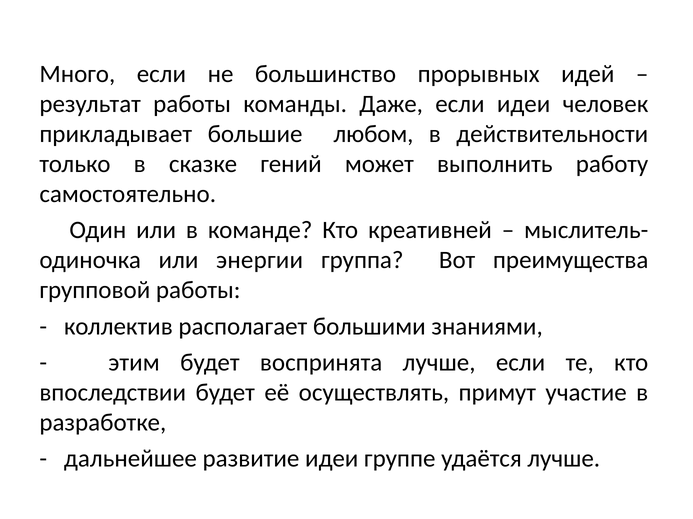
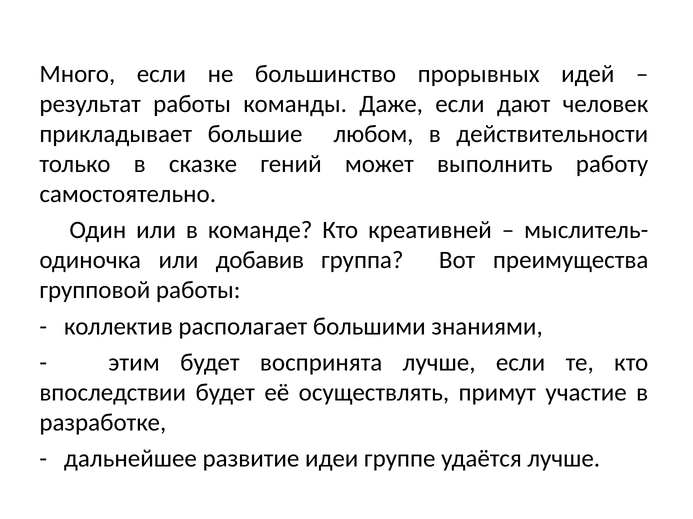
если идеи: идеи -> дают (524, 104)
энергии: энергии -> добавив (260, 261)
